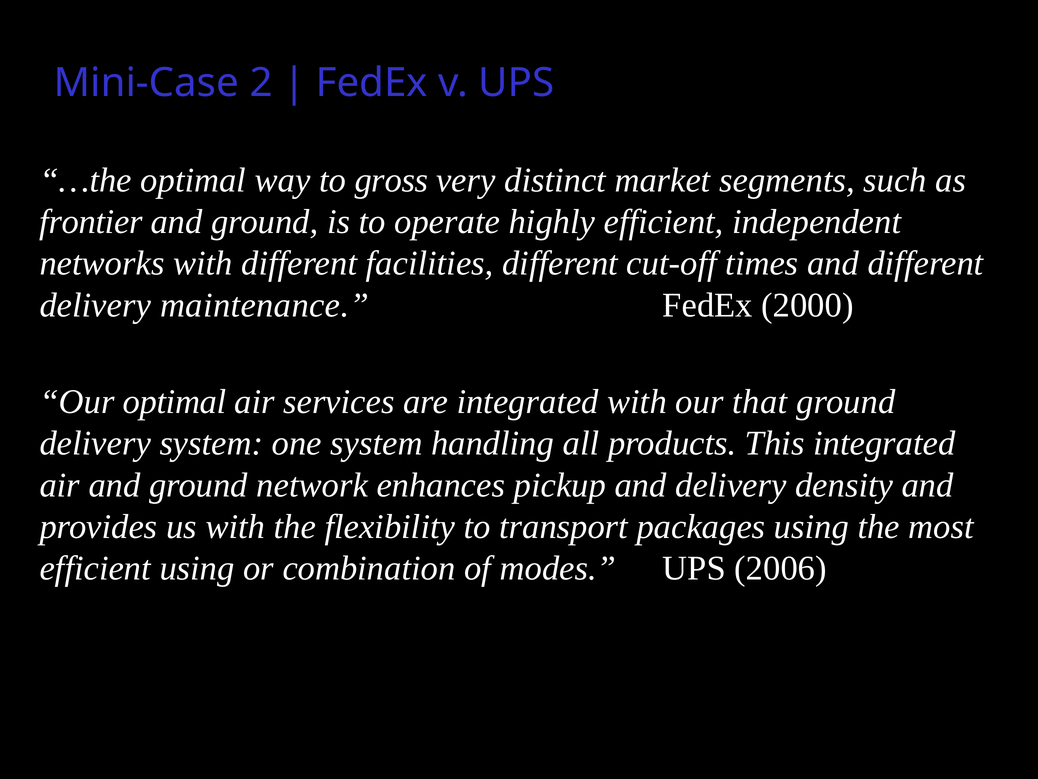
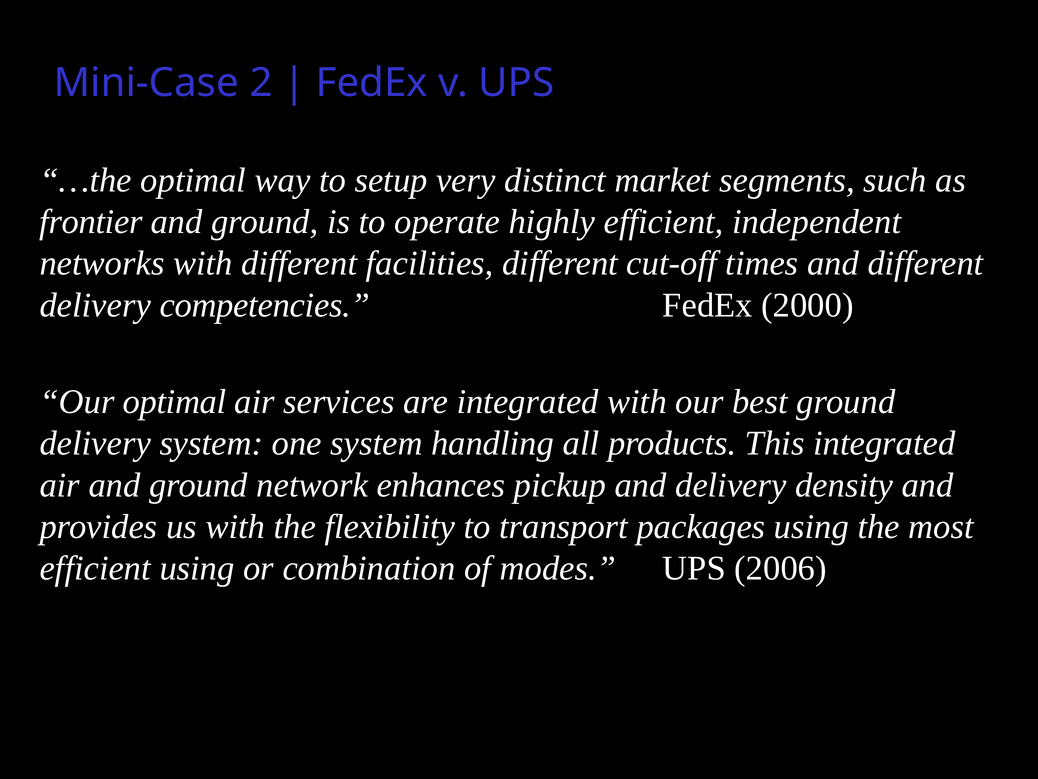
gross: gross -> setup (391, 180)
maintenance: maintenance -> competencies (265, 305)
that: that -> best (760, 402)
